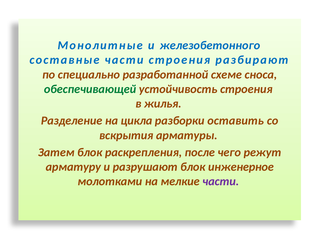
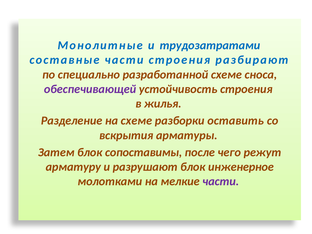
железобетонного: железобетонного -> трудозатратами (210, 45)
обеспечивающей colour: green -> purple (90, 89)
на цикла: цикла -> схеме (136, 121)
раскрепления: раскрепления -> сопоставимы (144, 152)
